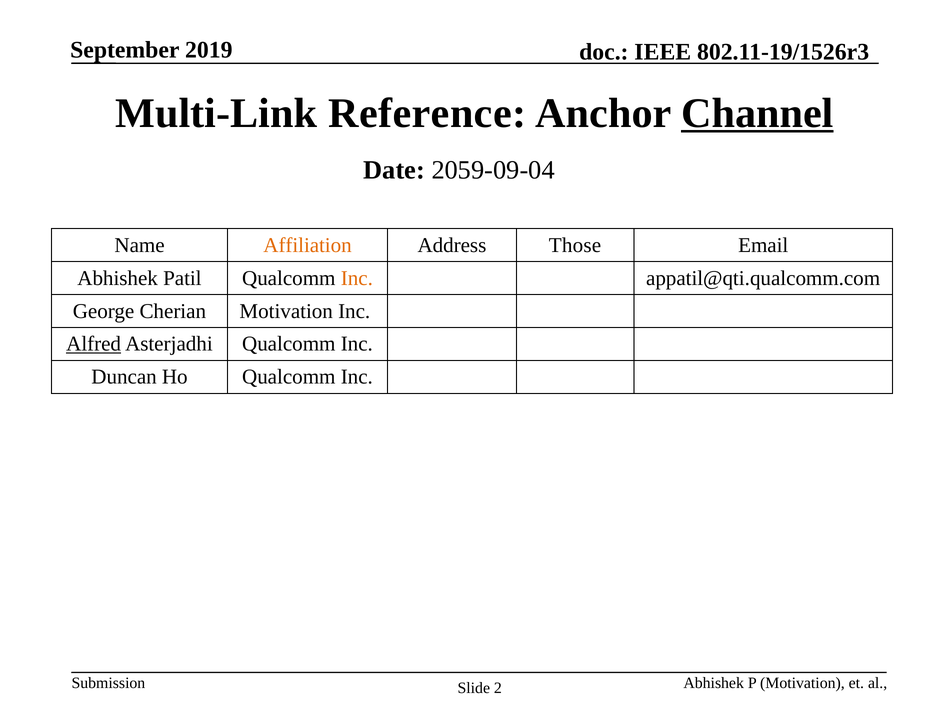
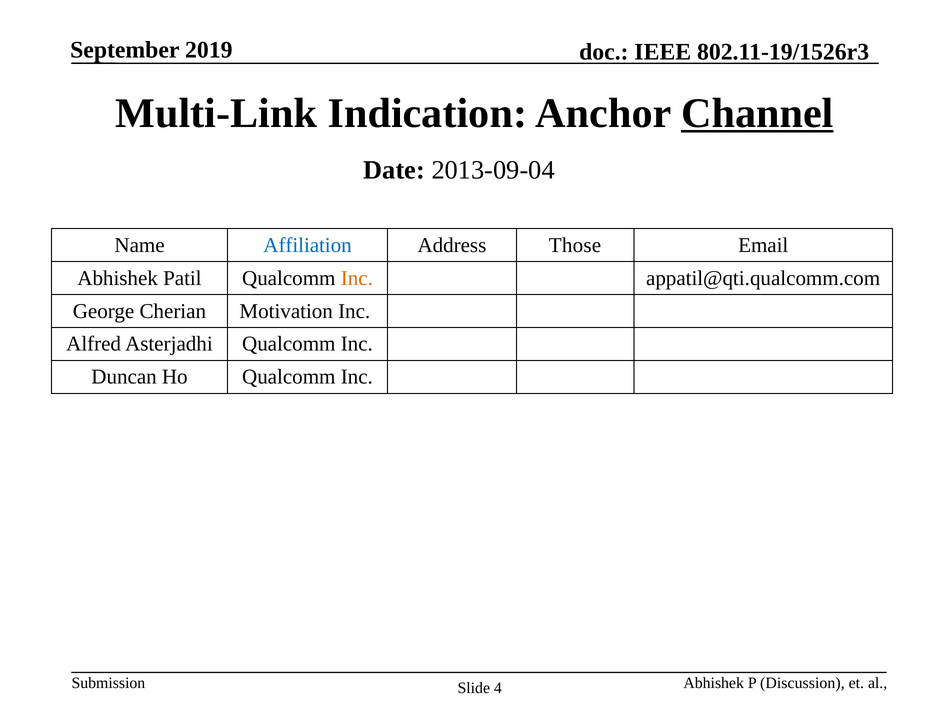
Reference: Reference -> Indication (427, 113)
2059-09-04: 2059-09-04 -> 2013-09-04 (493, 170)
Affiliation colour: orange -> blue (308, 245)
Alfred underline: present -> none (94, 344)
P Motivation: Motivation -> Discussion (802, 683)
2: 2 -> 4 (498, 688)
